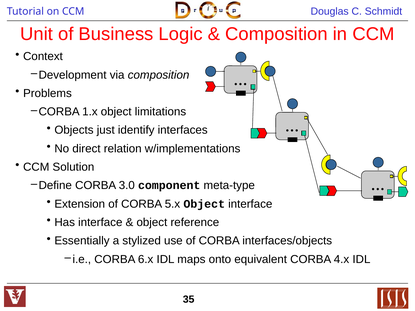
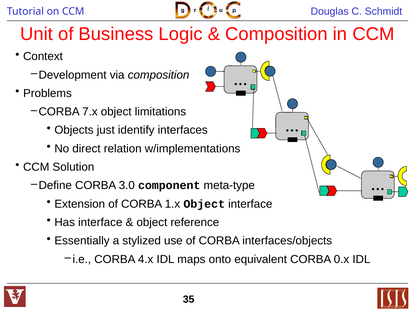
1.x: 1.x -> 7.x (90, 112)
5.x: 5.x -> 1.x (172, 204)
6.x: 6.x -> 4.x (146, 259)
4.x: 4.x -> 0.x (342, 259)
